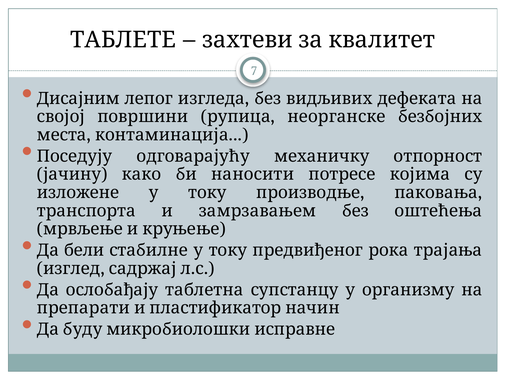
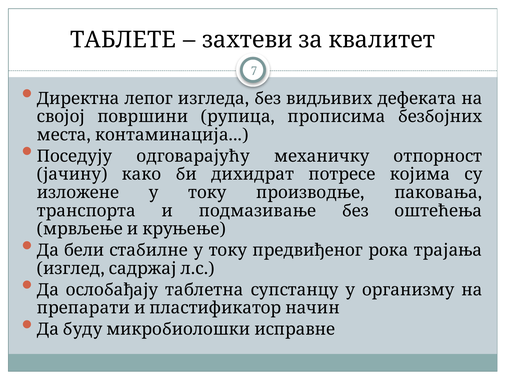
Дисајним: Дисајним -> Директна (78, 98)
неорганске: неорганске -> прописима (337, 117)
наносити: наносити -> дихидрат (253, 174)
замрзавањем: замрзавањем -> подмазивање (258, 211)
